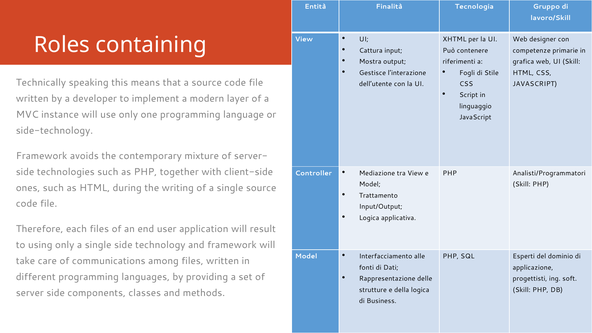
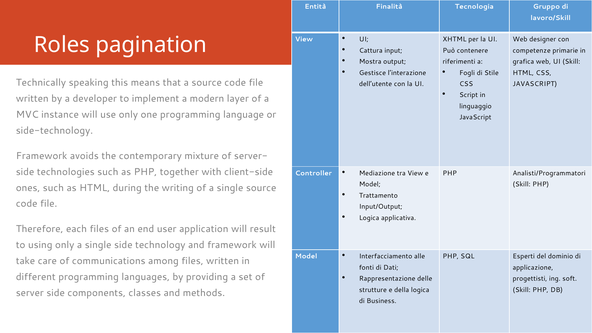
containing: containing -> pagination (151, 45)
